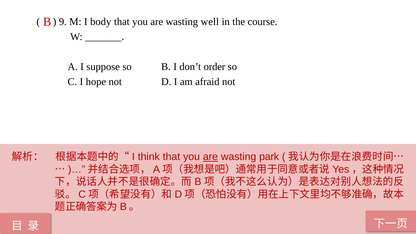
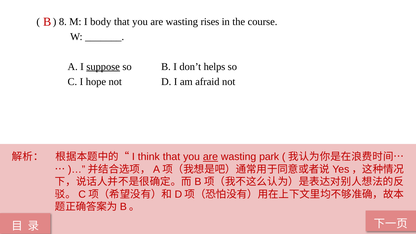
9: 9 -> 8 (63, 22)
well: well -> rises (210, 22)
suppose underline: none -> present (103, 67)
order: order -> helps (214, 67)
